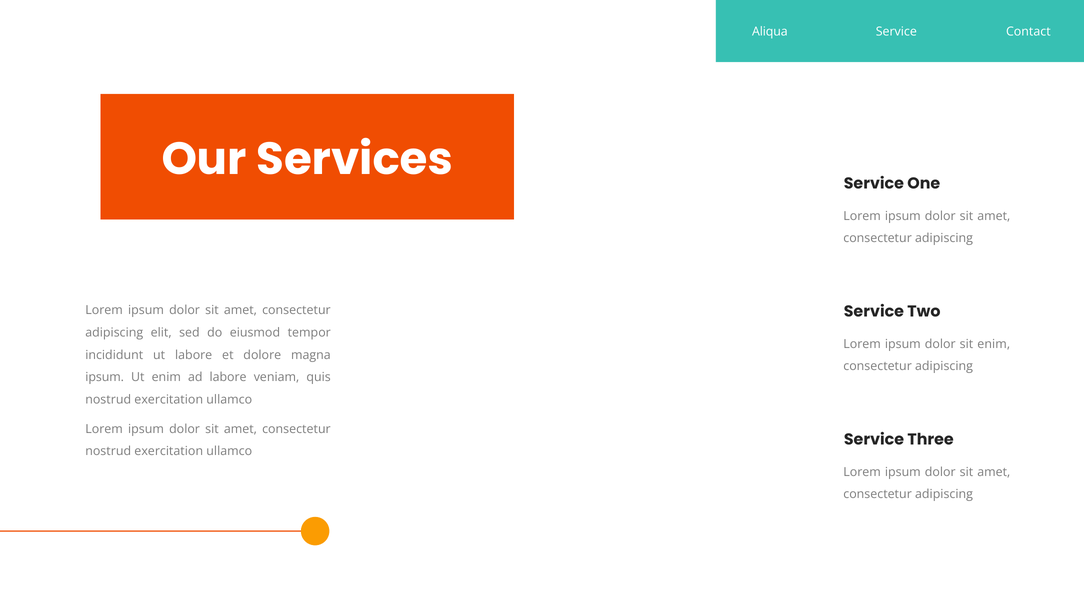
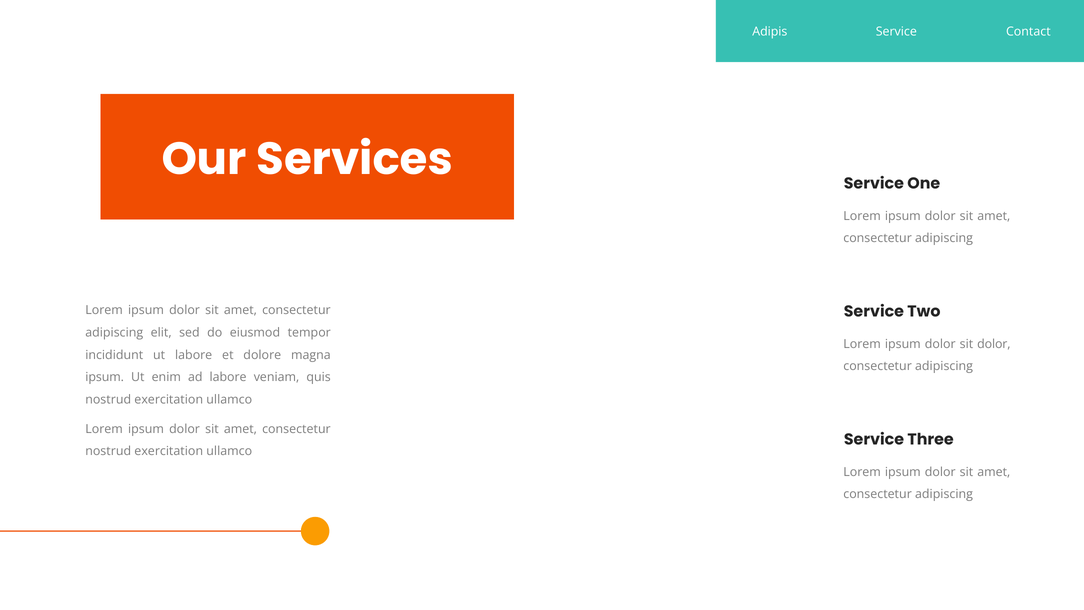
Aliqua: Aliqua -> Adipis (770, 32)
sit enim: enim -> dolor (994, 344)
